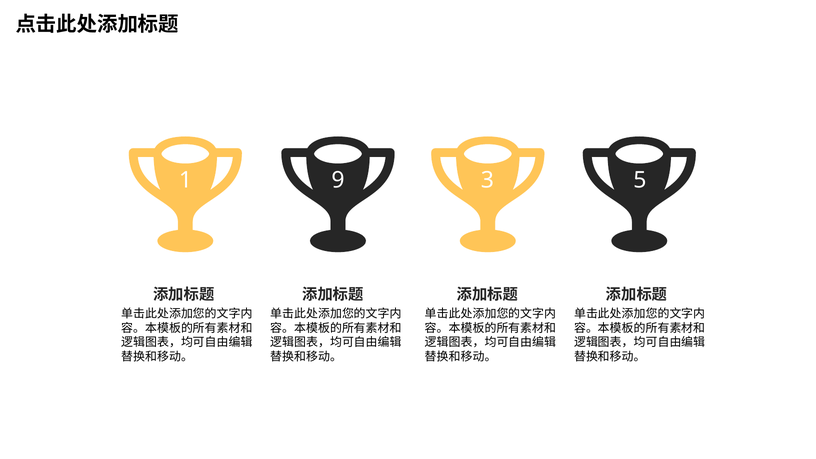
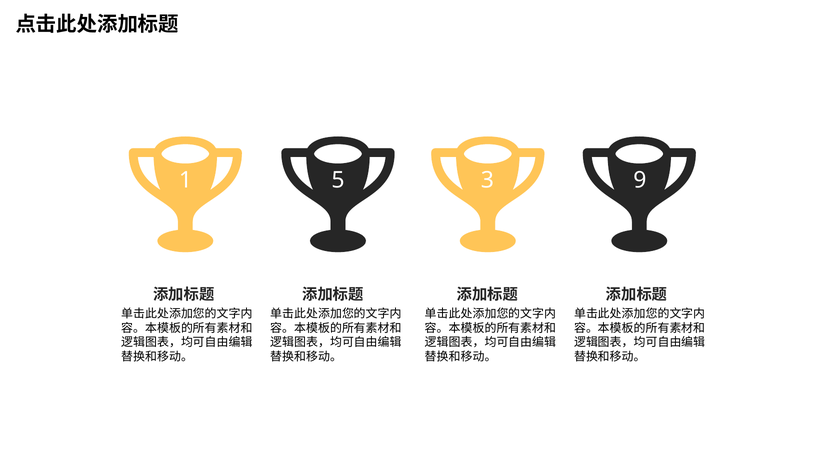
9: 9 -> 5 (338, 180)
5: 5 -> 9 (640, 180)
